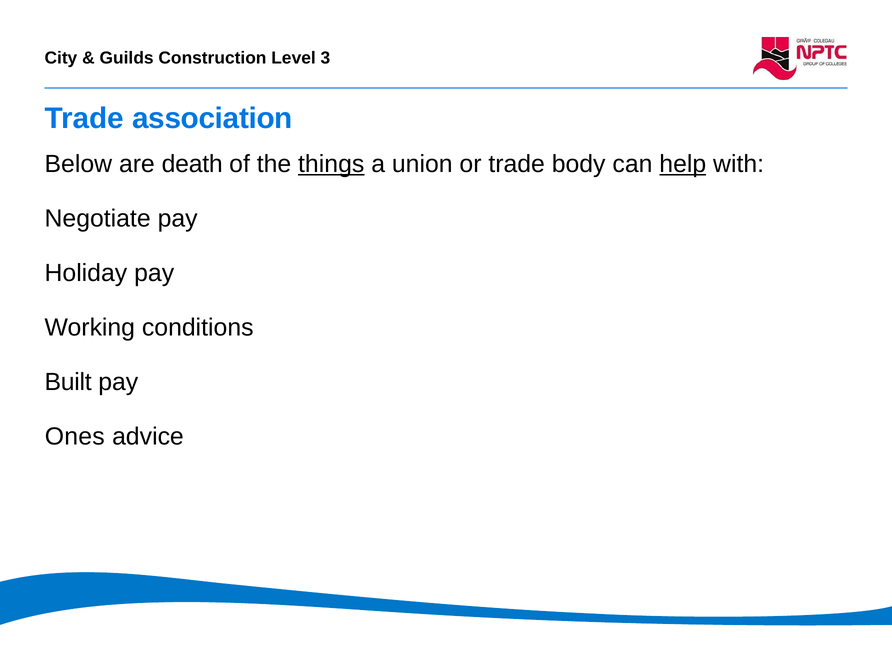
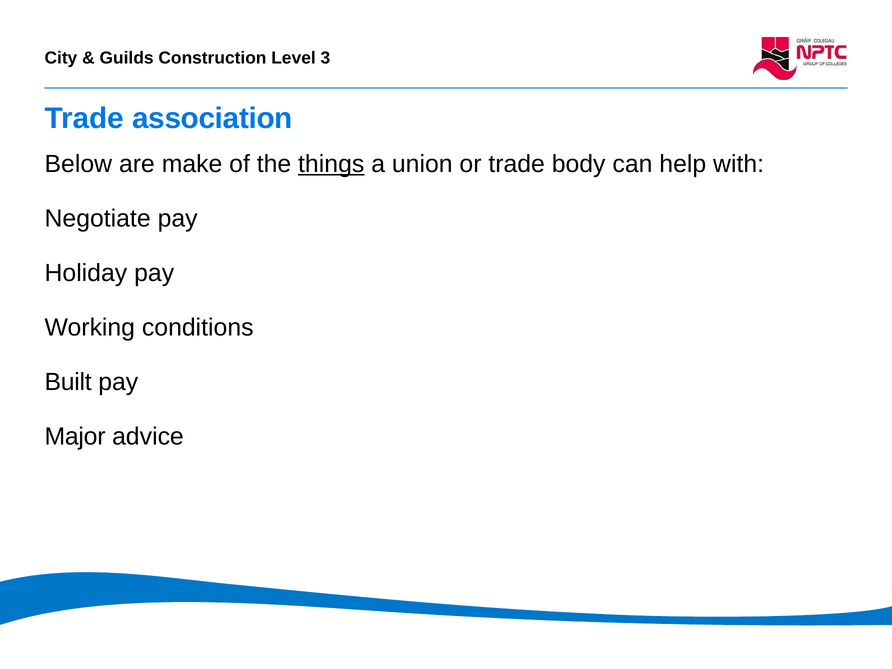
death: death -> make (192, 164)
help underline: present -> none (683, 164)
Ones: Ones -> Major (75, 437)
